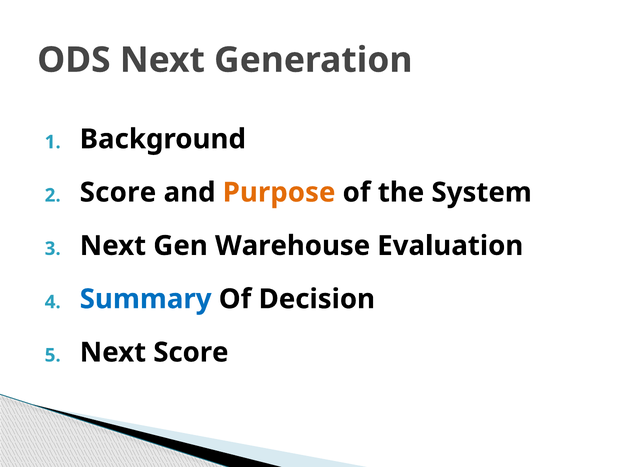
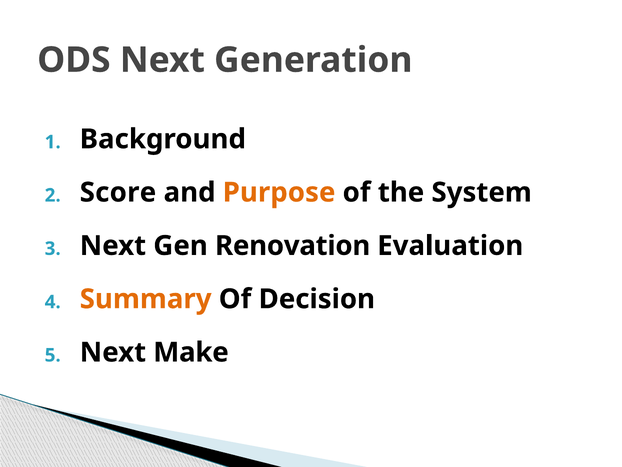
Warehouse: Warehouse -> Renovation (293, 246)
Summary colour: blue -> orange (146, 299)
Next Score: Score -> Make (191, 352)
